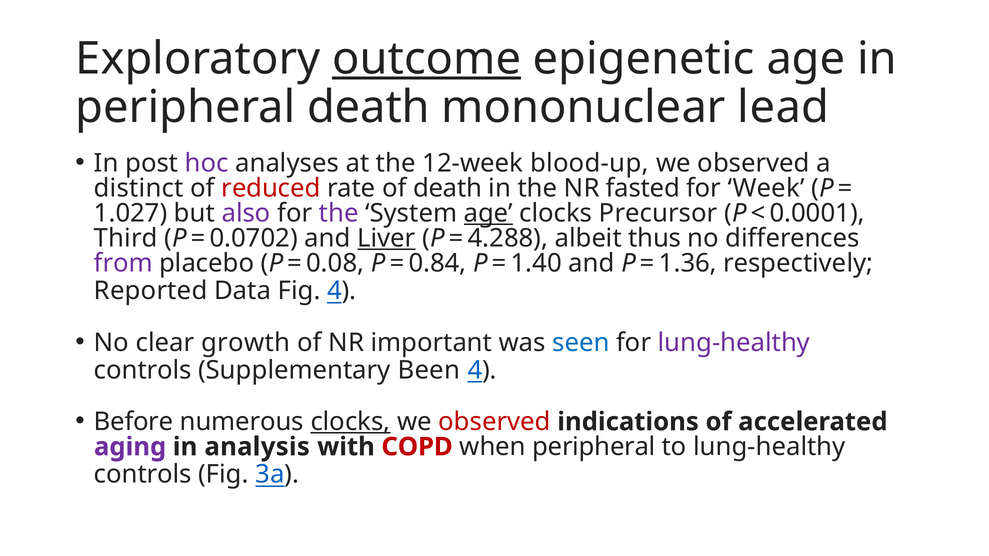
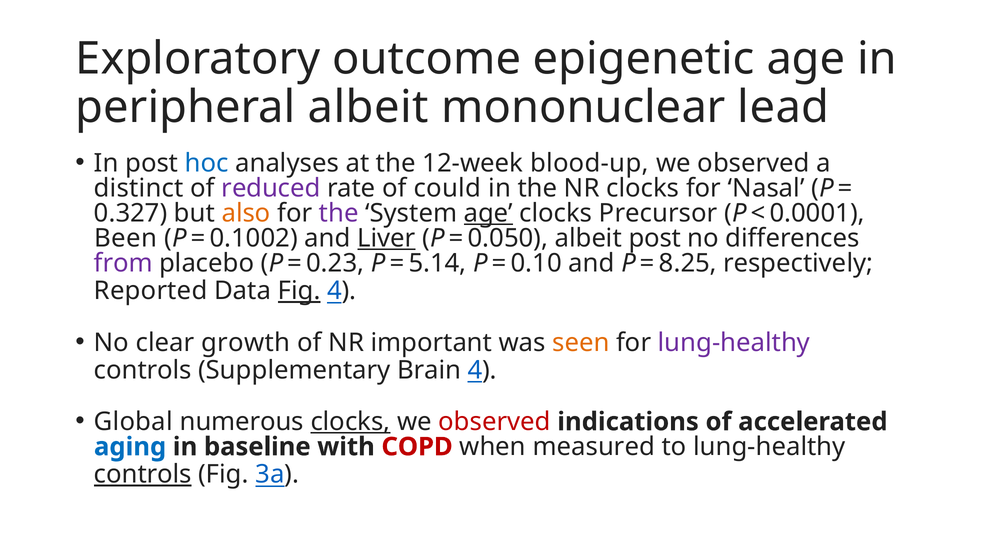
outcome underline: present -> none (427, 59)
peripheral death: death -> albeit (368, 108)
hoc colour: purple -> blue (207, 163)
reduced colour: red -> purple (271, 188)
of death: death -> could (447, 188)
NR fasted: fasted -> clocks (643, 188)
Week: Week -> Nasal (766, 188)
1.027: 1.027 -> 0.327 (131, 213)
also colour: purple -> orange (246, 213)
Third: Third -> Been (126, 238)
0.0702: 0.0702 -> 0.1002 (254, 238)
4.288: 4.288 -> 0.050 (508, 238)
albeit thus: thus -> post (655, 238)
0.08: 0.08 -> 0.23 (335, 263)
0.84: 0.84 -> 5.14 (437, 263)
1.40: 1.40 -> 0.10 (536, 263)
1.36: 1.36 -> 8.25 (688, 263)
Fig underline: none -> present (299, 291)
seen colour: blue -> orange (581, 343)
Been: Been -> Brain (429, 370)
Before: Before -> Global (133, 422)
aging colour: purple -> blue (130, 447)
analysis: analysis -> baseline (257, 447)
when peripheral: peripheral -> measured (594, 447)
controls underline: none -> present (143, 475)
